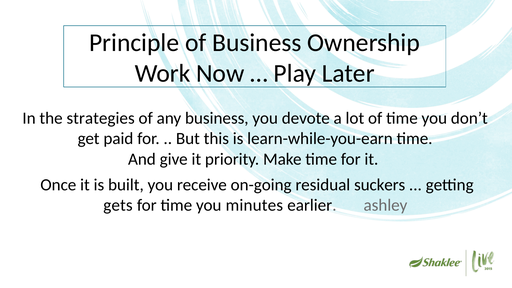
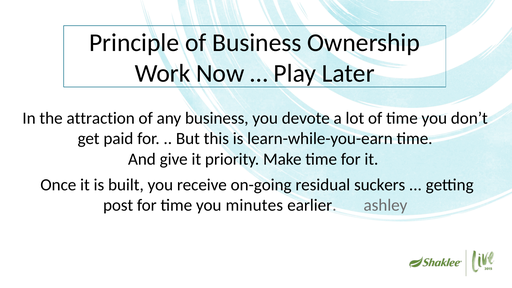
strategies: strategies -> attraction (101, 118)
gets: gets -> post (118, 205)
